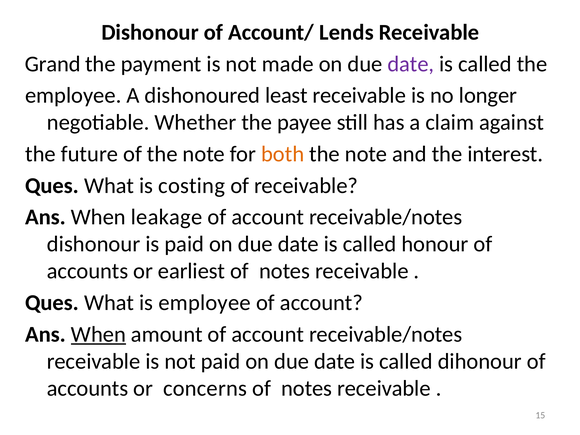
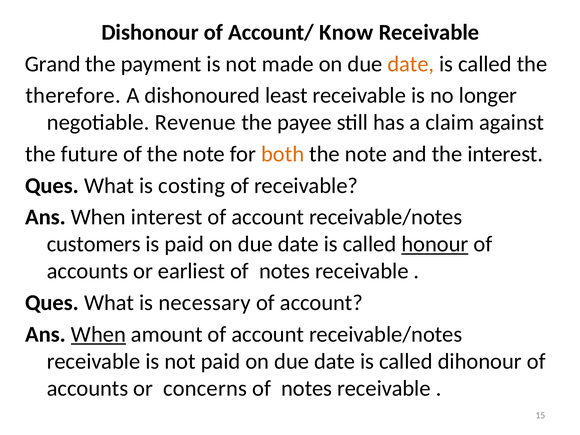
Lends: Lends -> Know (346, 32)
date colour: purple -> orange (411, 64)
employee: employee -> therefore (73, 96)
Whether: Whether -> Revenue (195, 123)
When leakage: leakage -> interest (167, 217)
dishonour: dishonour -> customers (94, 244)
honour underline: none -> present (435, 244)
is employee: employee -> necessary (205, 303)
